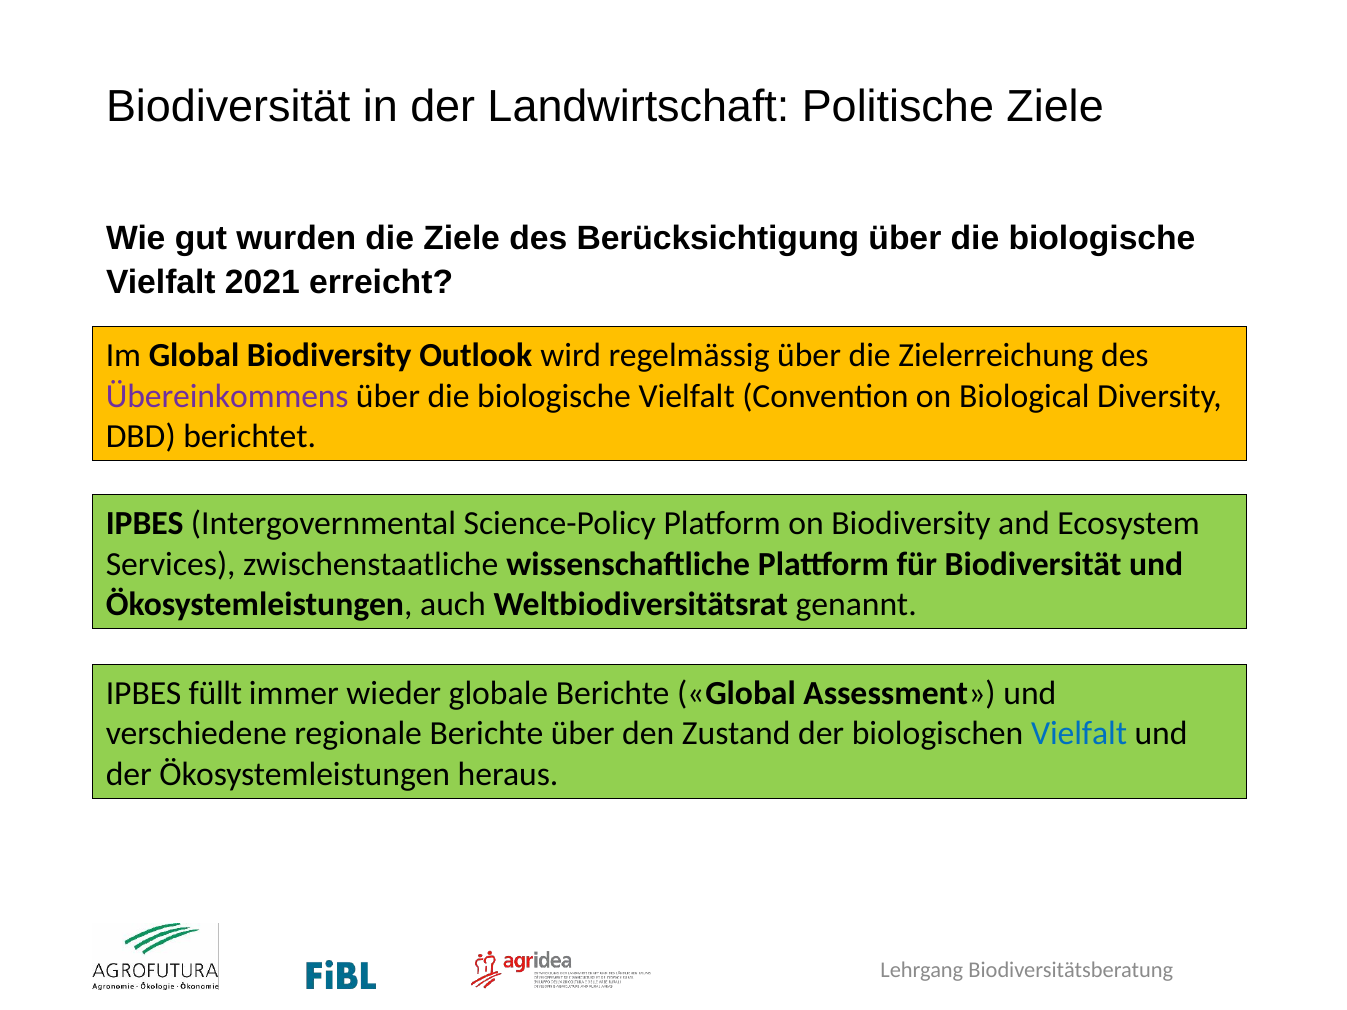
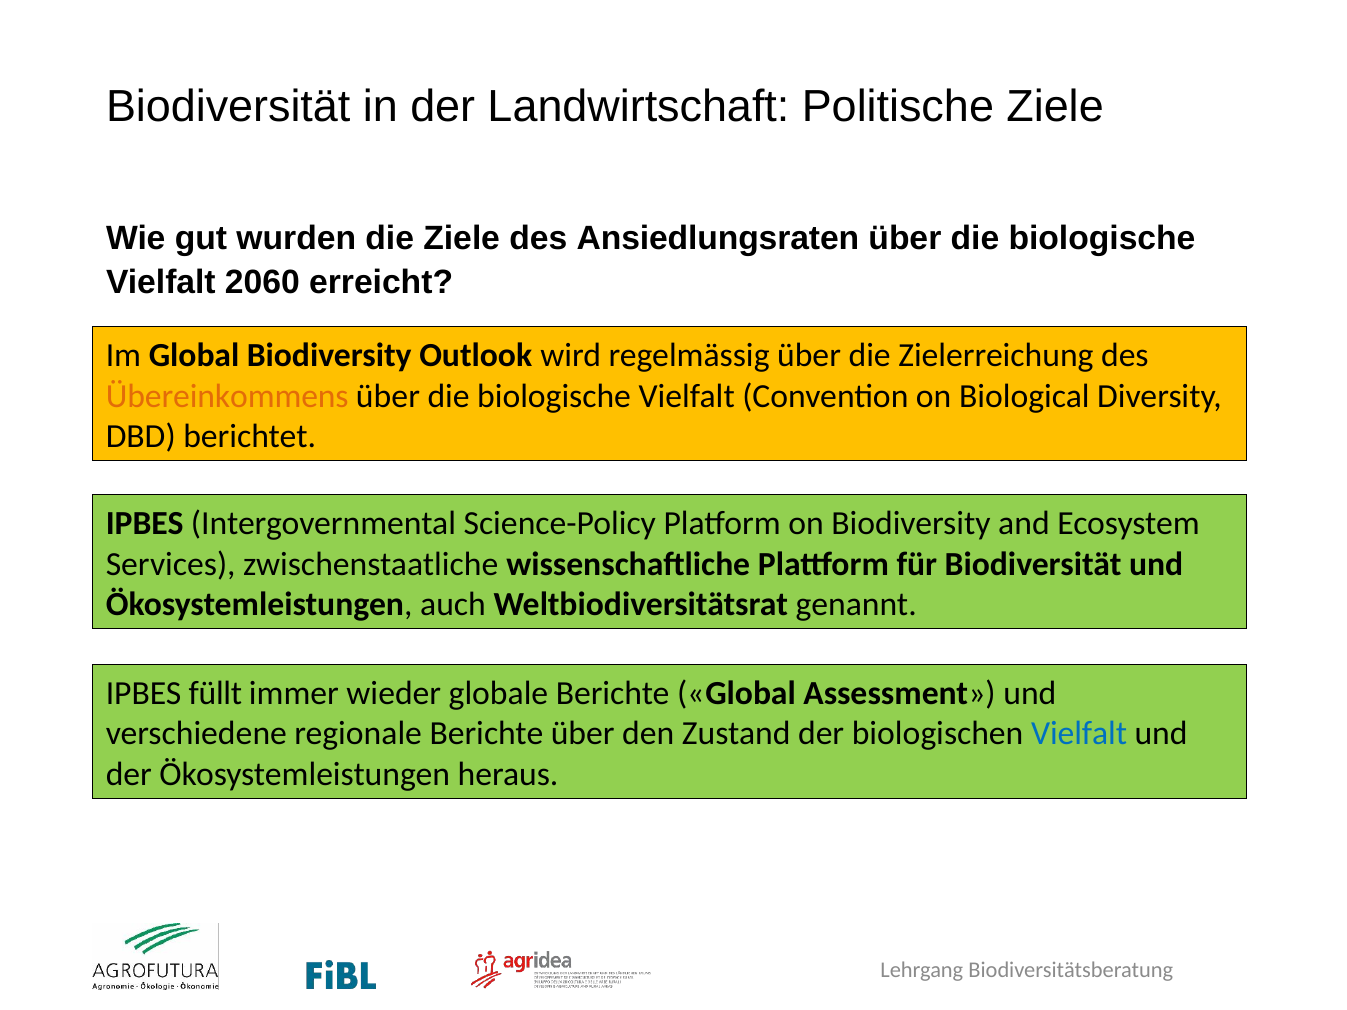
Berücksichtigung: Berücksichtigung -> Ansiedlungsraten (718, 239)
2021: 2021 -> 2060 (262, 282)
Übereinkommens colour: purple -> orange (227, 396)
